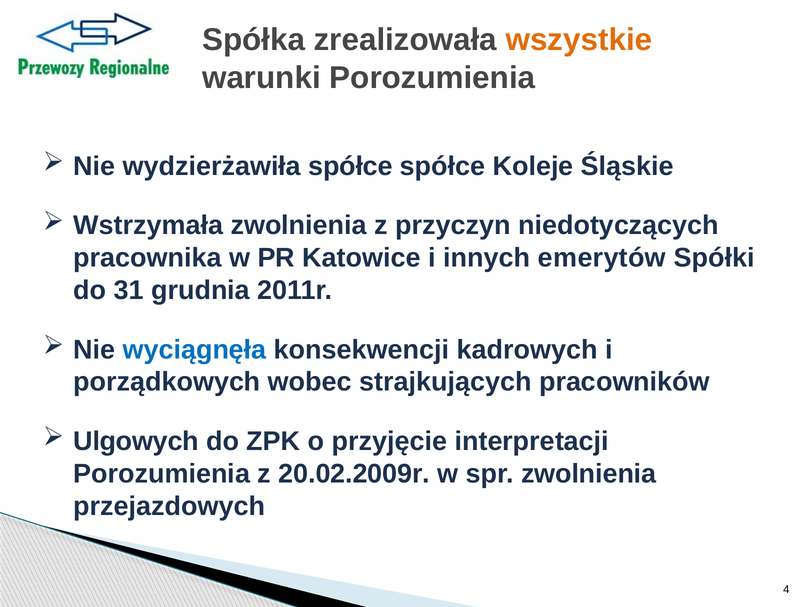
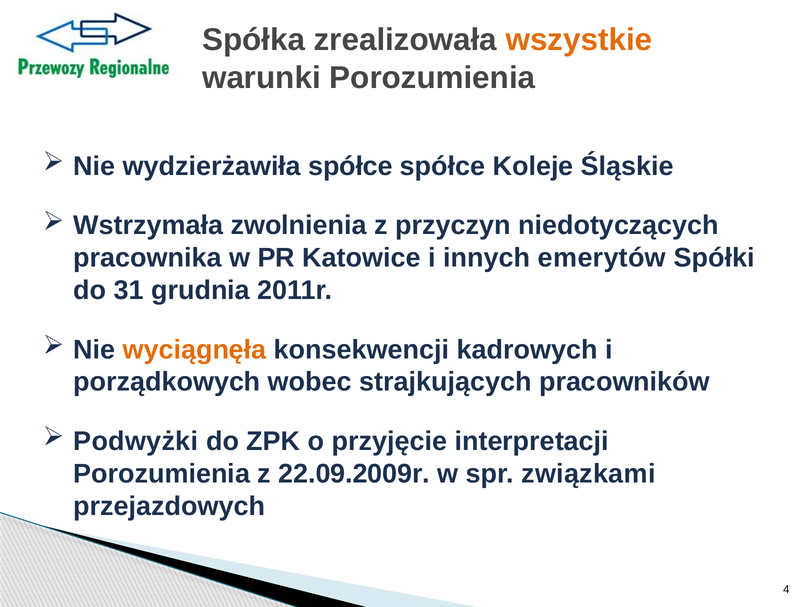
wyciągnęła colour: blue -> orange (195, 350)
Ulgowych: Ulgowych -> Podwyżki (136, 441)
20.02.2009r: 20.02.2009r -> 22.09.2009r (354, 474)
spr zwolnienia: zwolnienia -> związkami (588, 474)
